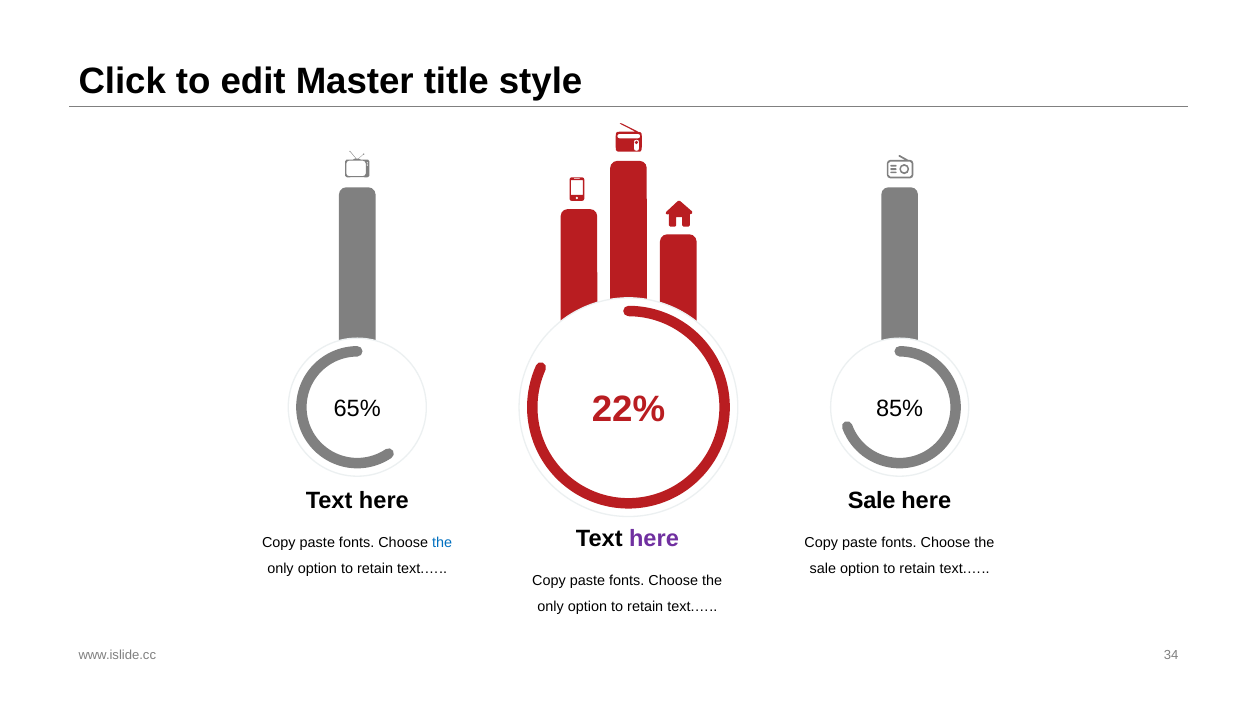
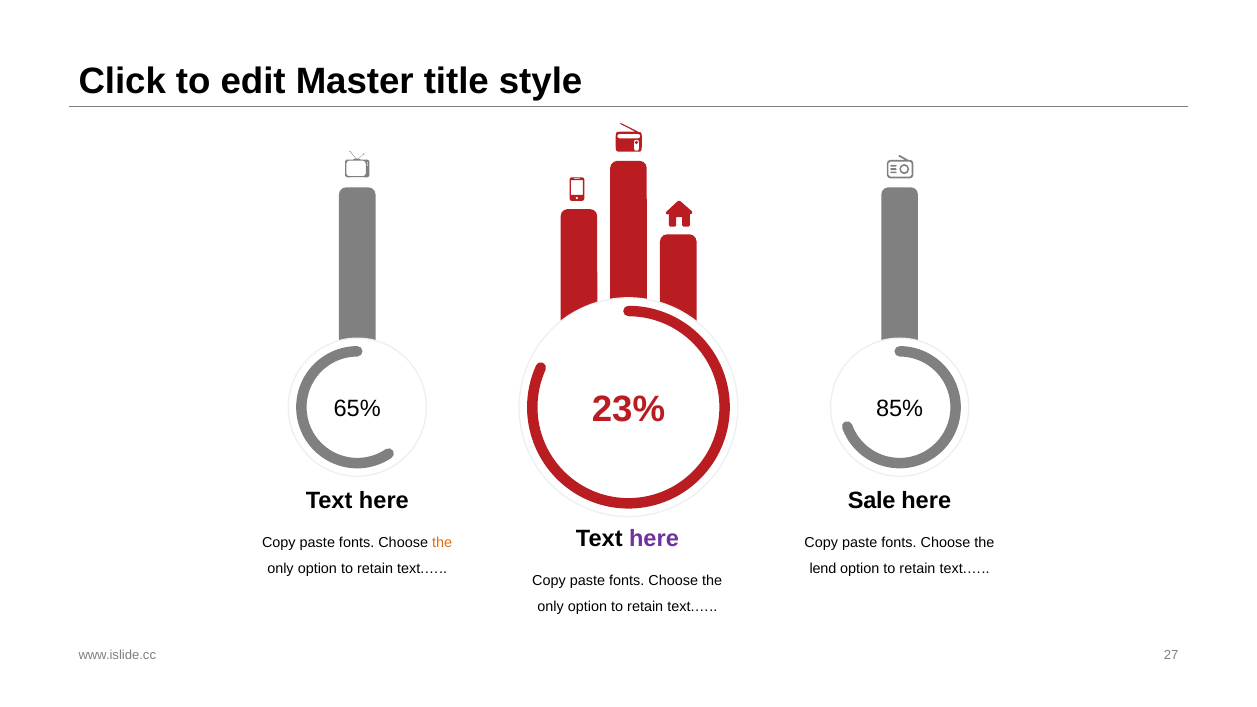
22%: 22% -> 23% (628, 410)
the colour: blue -> orange (442, 543)
sale: sale -> lend (823, 569)
34: 34 -> 27 (1171, 655)
